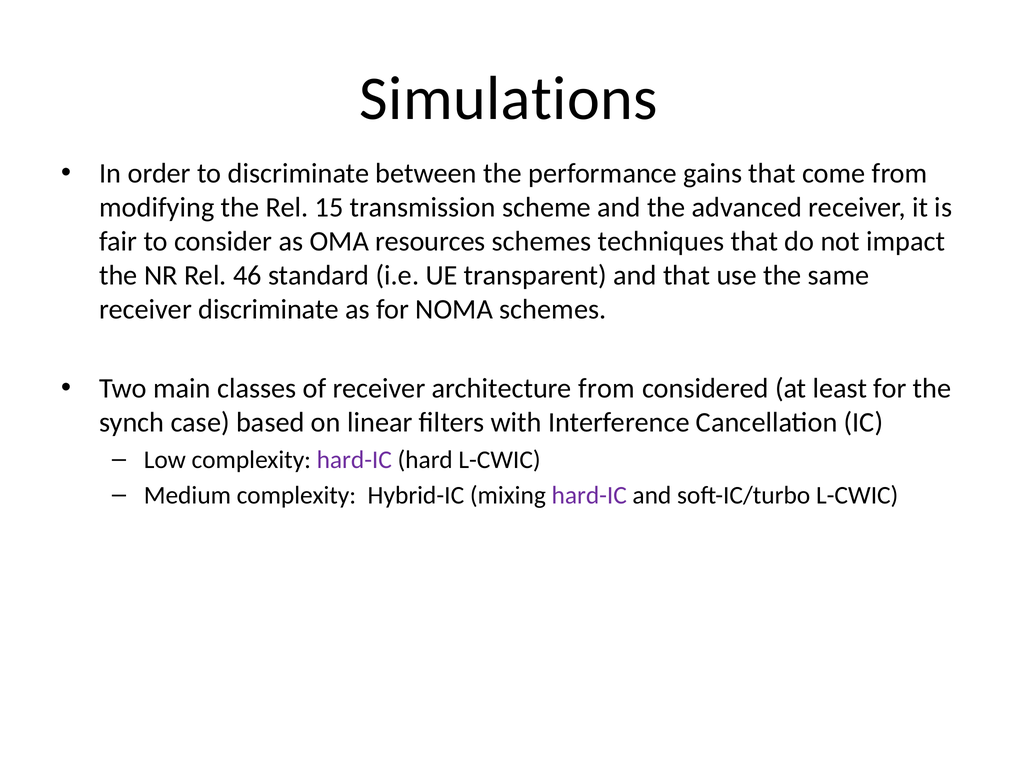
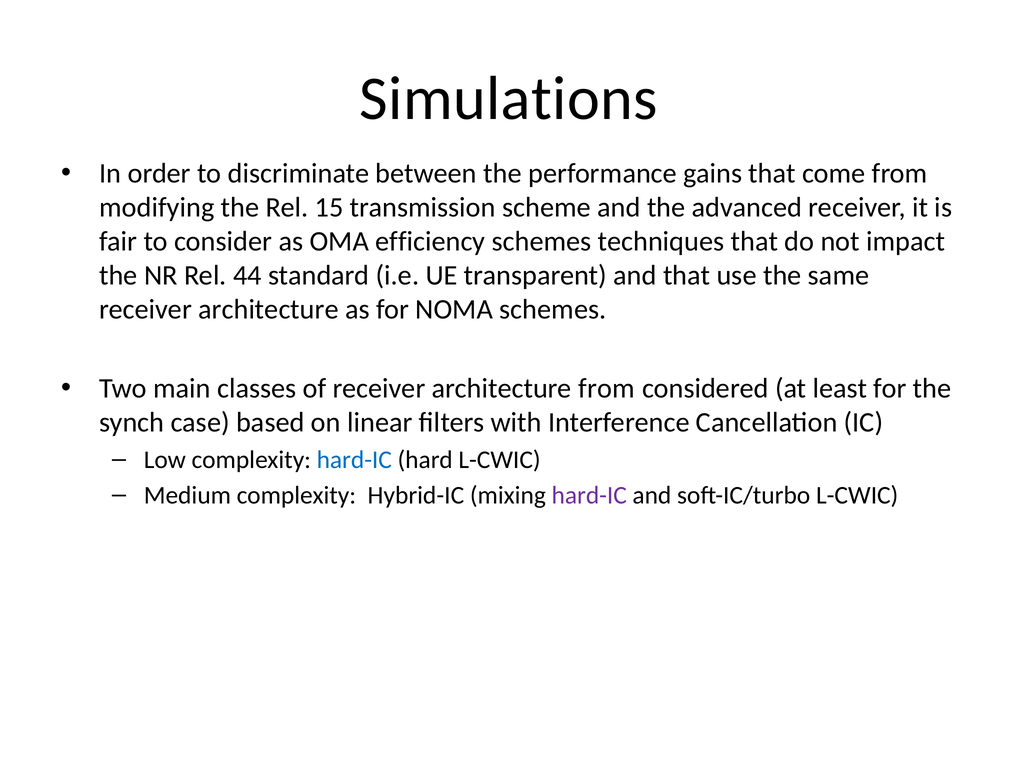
resources: resources -> efficiency (430, 241)
46: 46 -> 44 (247, 275)
discriminate: discriminate -> architecture (268, 309)
hard-IC colour: purple -> blue (354, 459)
